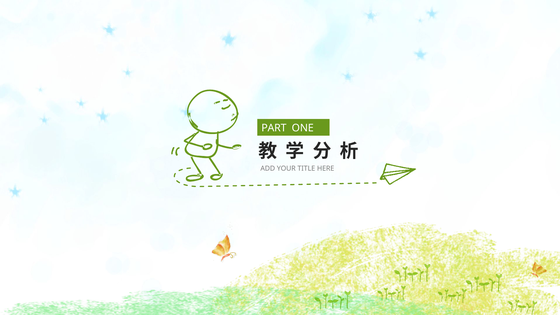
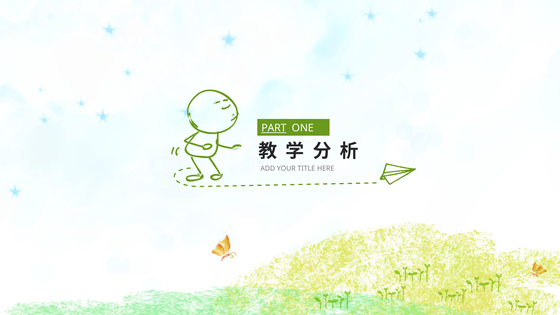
PART underline: none -> present (274, 128)
